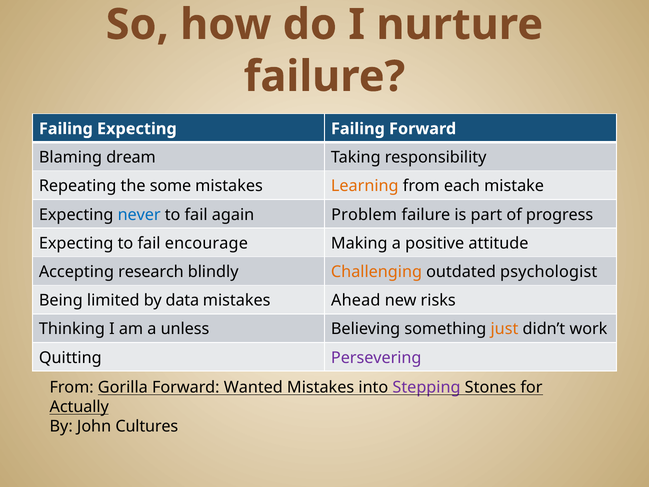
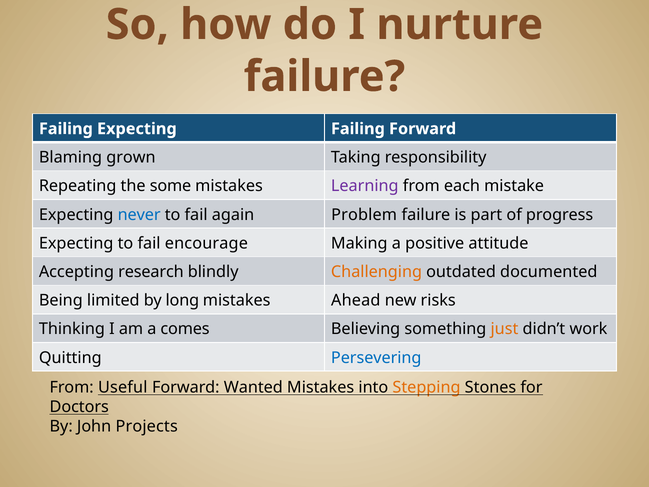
dream: dream -> grown (131, 157)
Learning colour: orange -> purple (365, 186)
psychologist: psychologist -> documented (549, 272)
data: data -> long (182, 300)
unless: unless -> comes (185, 329)
Persevering colour: purple -> blue (376, 357)
Gorilla: Gorilla -> Useful (123, 387)
Stepping colour: purple -> orange (426, 387)
Actually: Actually -> Doctors (79, 407)
Cultures: Cultures -> Projects (147, 426)
